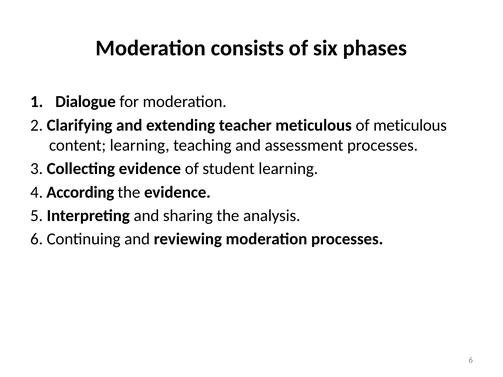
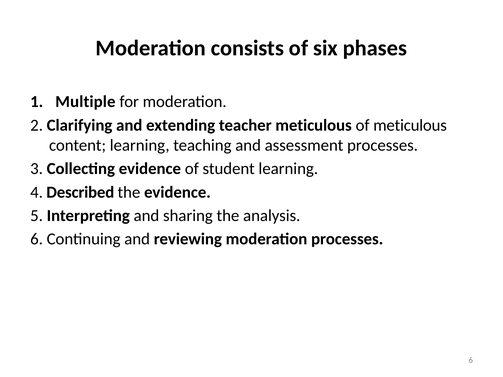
Dialogue: Dialogue -> Multiple (85, 102)
According: According -> Described (80, 192)
